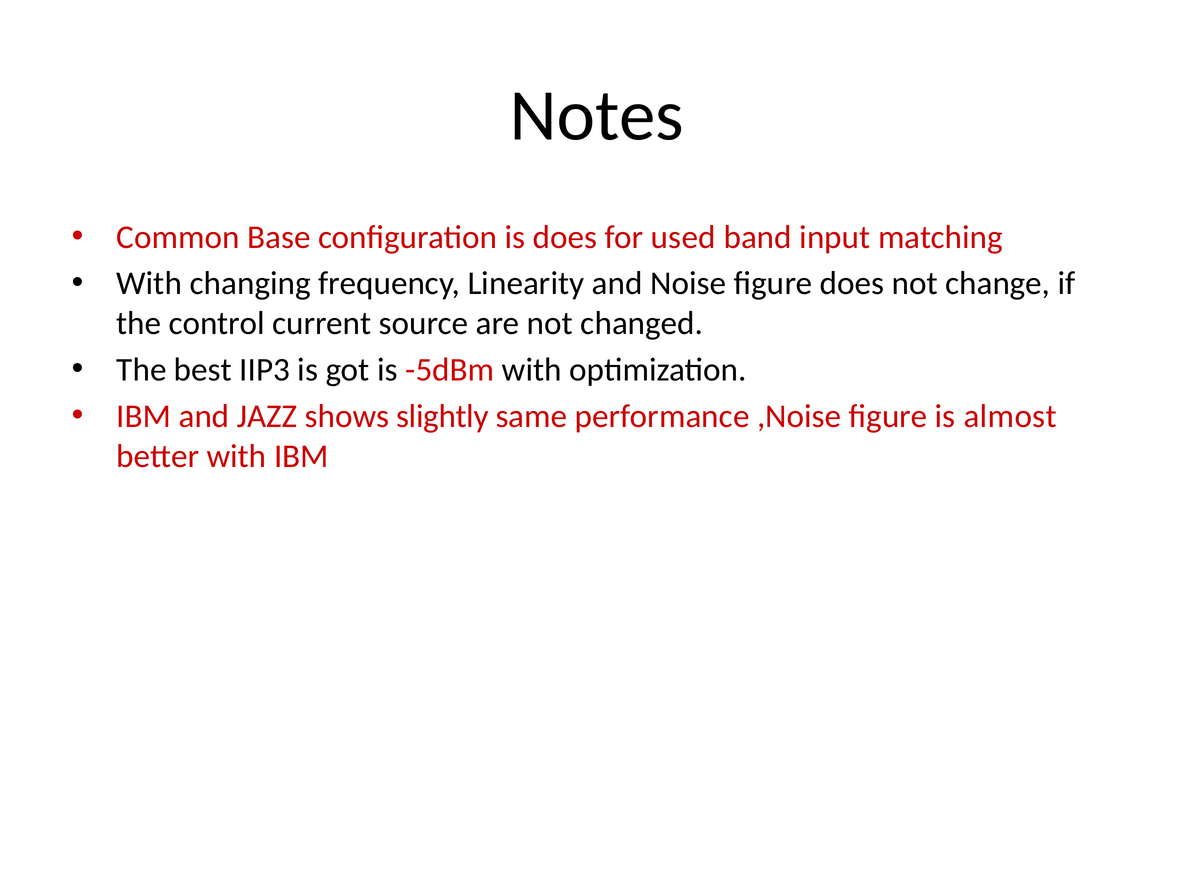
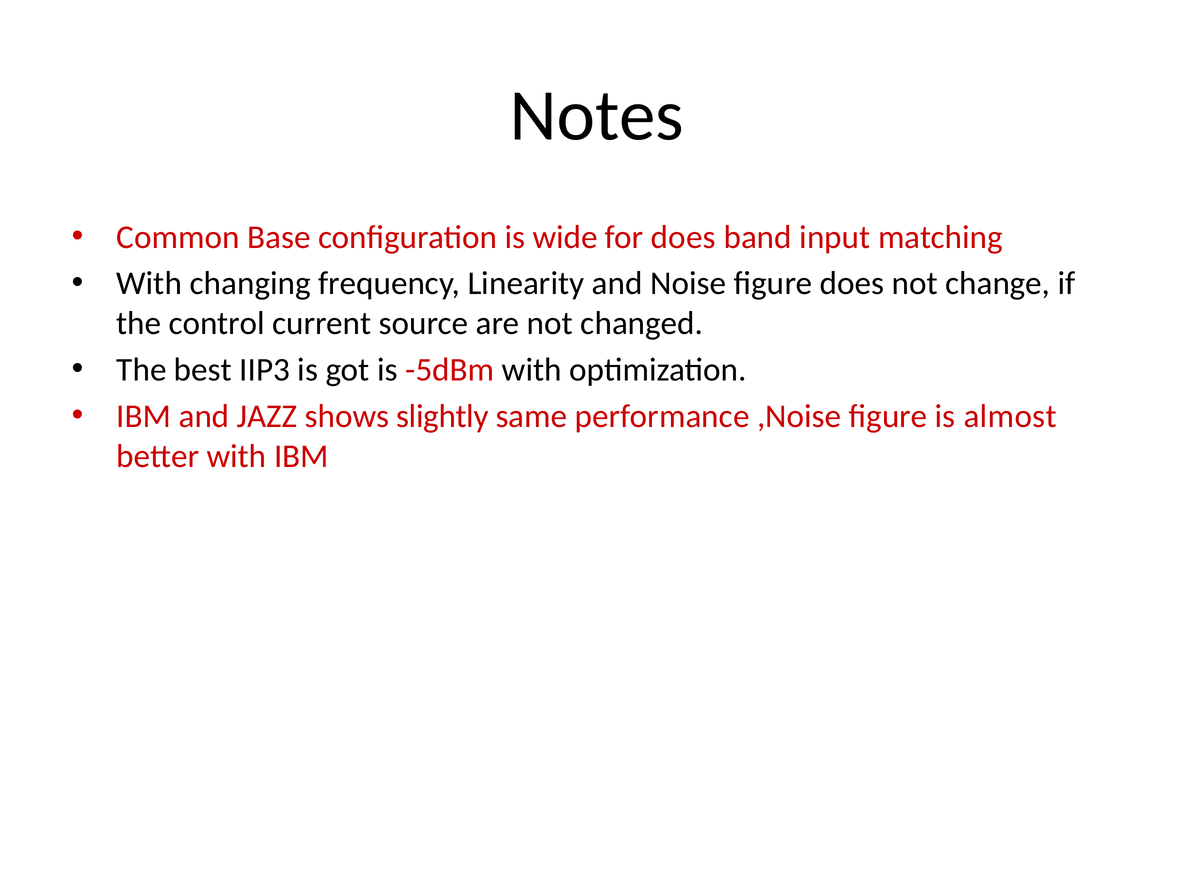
is does: does -> wide (565, 237)
for used: used -> does (683, 237)
